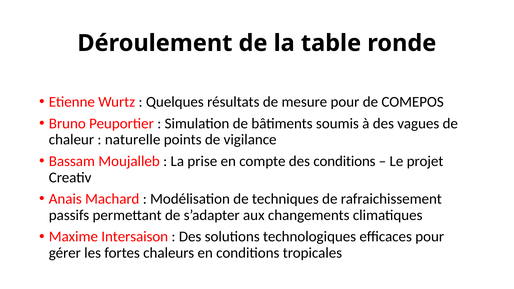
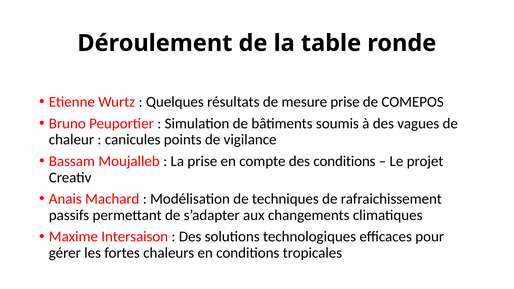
mesure pour: pour -> prise (345, 102)
naturelle: naturelle -> canicules (133, 140)
